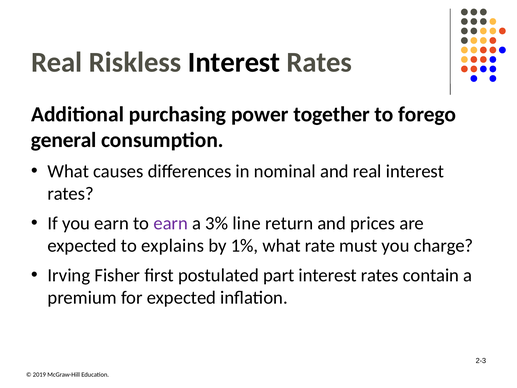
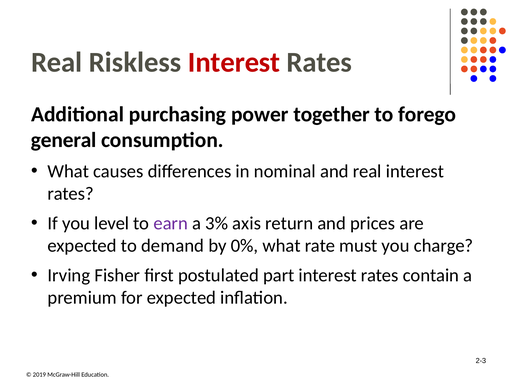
Interest colour: black -> red (234, 62)
you earn: earn -> level (112, 223)
line: line -> axis (247, 223)
explains: explains -> demand (173, 246)
1%: 1% -> 0% (245, 246)
